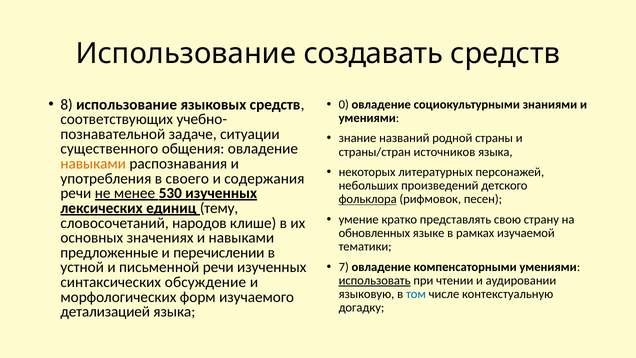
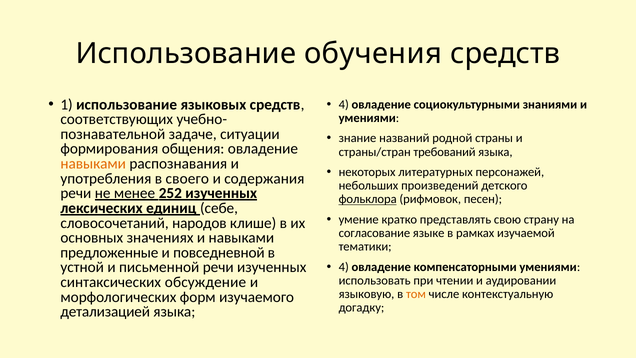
создавать: создавать -> обучения (373, 53)
8: 8 -> 1 (67, 104)
0: 0 -> 4 (344, 104)
существенного: существенного -> формирования (109, 149)
источников: источников -> требований (445, 152)
530: 530 -> 252 (170, 193)
тему: тему -> себе (219, 208)
обновленных: обновленных -> согласование (374, 233)
перечислении: перечислении -> повседневной (219, 252)
7: 7 -> 4 (344, 267)
использовать underline: present -> none (375, 280)
том colour: blue -> orange (416, 294)
